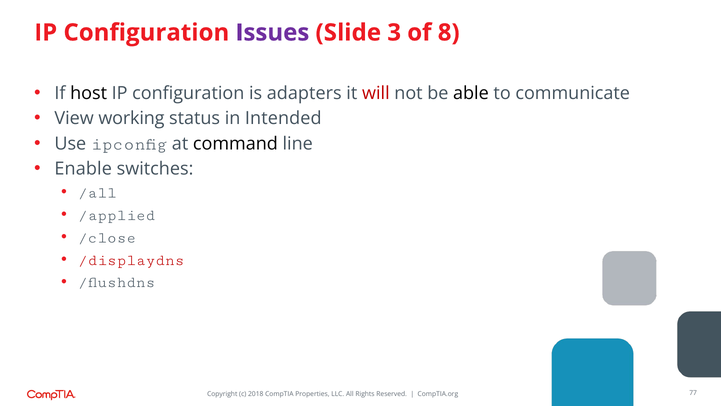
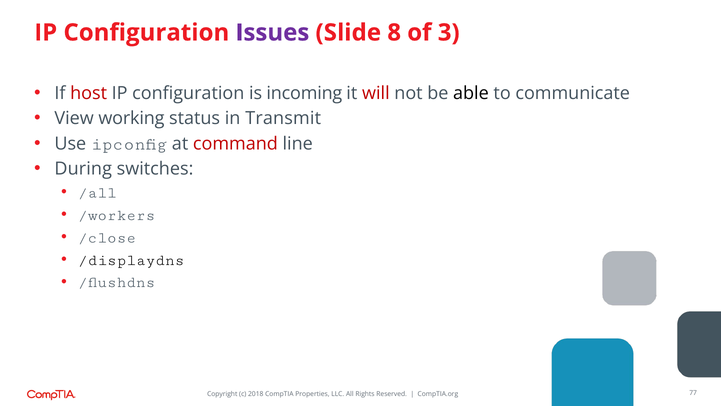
3: 3 -> 8 (394, 33)
8: 8 -> 3 (449, 33)
host colour: black -> red (89, 93)
adapters: adapters -> incoming (304, 93)
Intended: Intended -> Transmit (283, 118)
command colour: black -> red (235, 143)
Enable: Enable -> During (83, 169)
/applied: /applied -> /workers (117, 215)
/displaydns colour: red -> black (131, 259)
